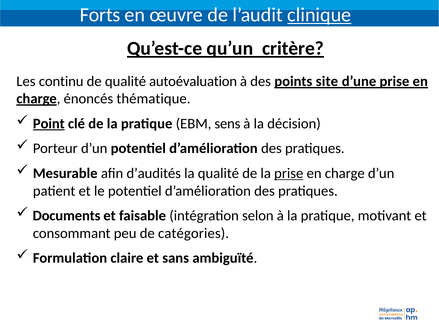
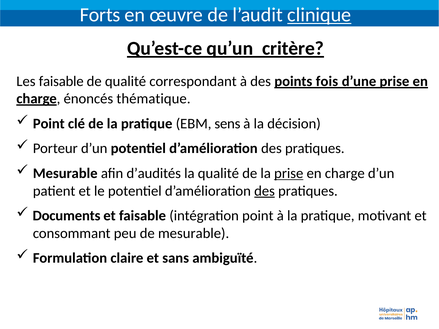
Les continu: continu -> faisable (61, 81)
autoévaluation: autoévaluation -> correspondant (193, 81)
site: site -> fois (327, 81)
Point underline: present -> none (49, 124)
des underline: none -> present (265, 191)
intégration selon: selon -> point (258, 216)
de catégories: catégories -> mesurable (194, 233)
